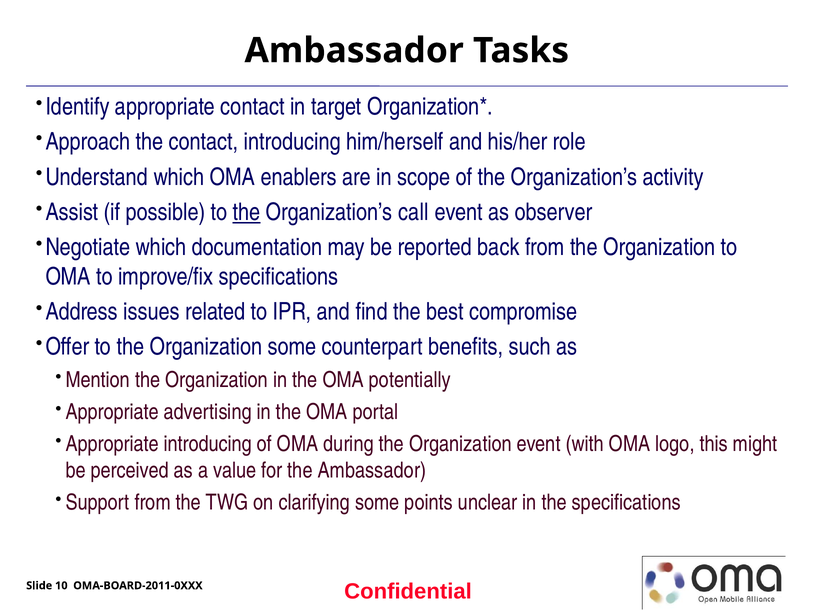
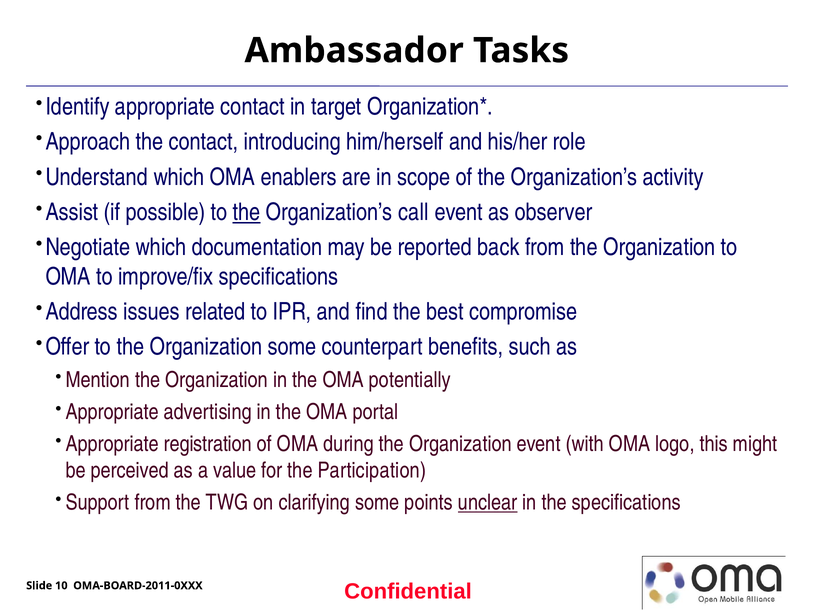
Appropriate introducing: introducing -> registration (208, 444)
the Ambassador: Ambassador -> Participation (372, 471)
unclear underline: none -> present (488, 503)
